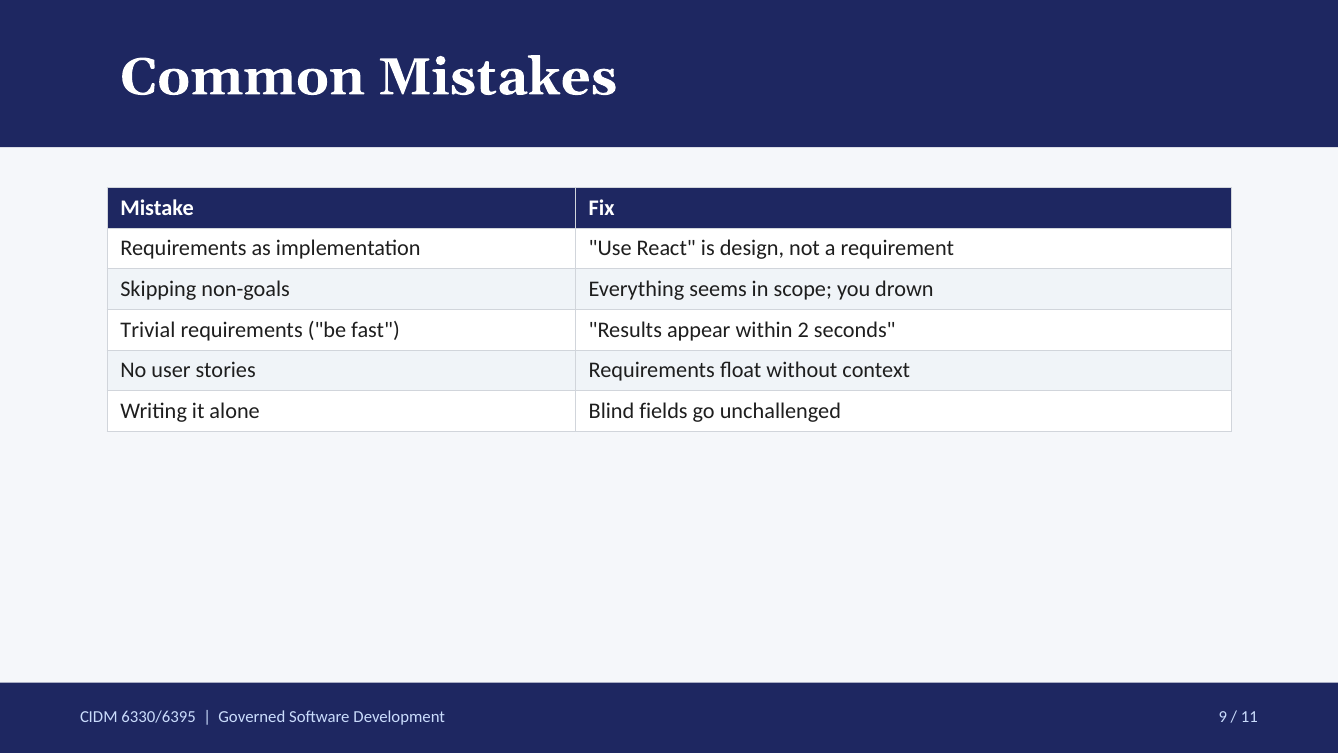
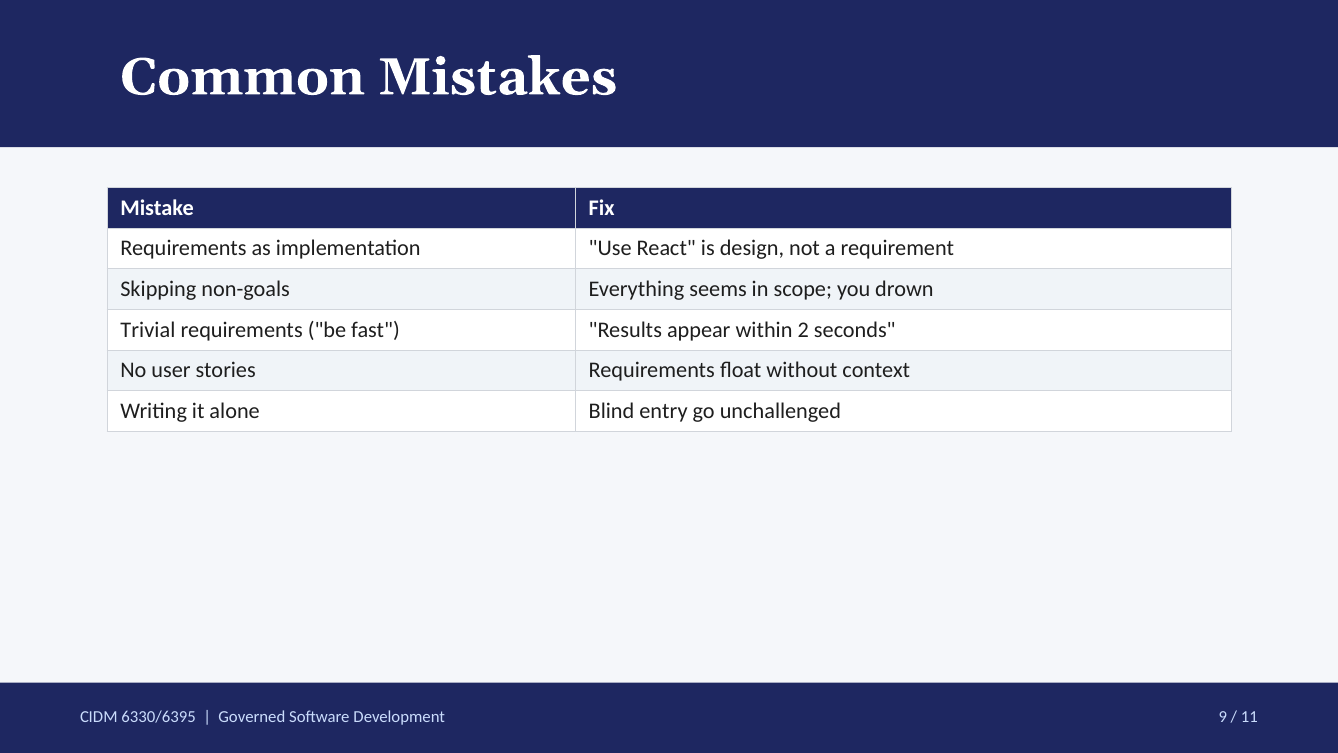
fields: fields -> entry (663, 411)
